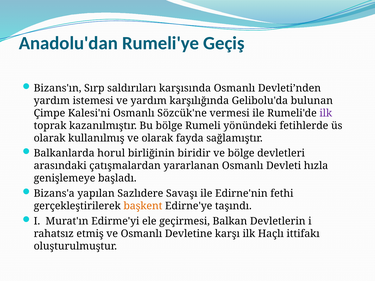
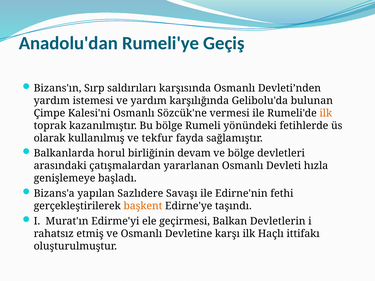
ilk colour: purple -> orange (326, 113)
ve olarak: olarak -> tekfur (157, 138)
biridir: biridir -> devam (194, 153)
